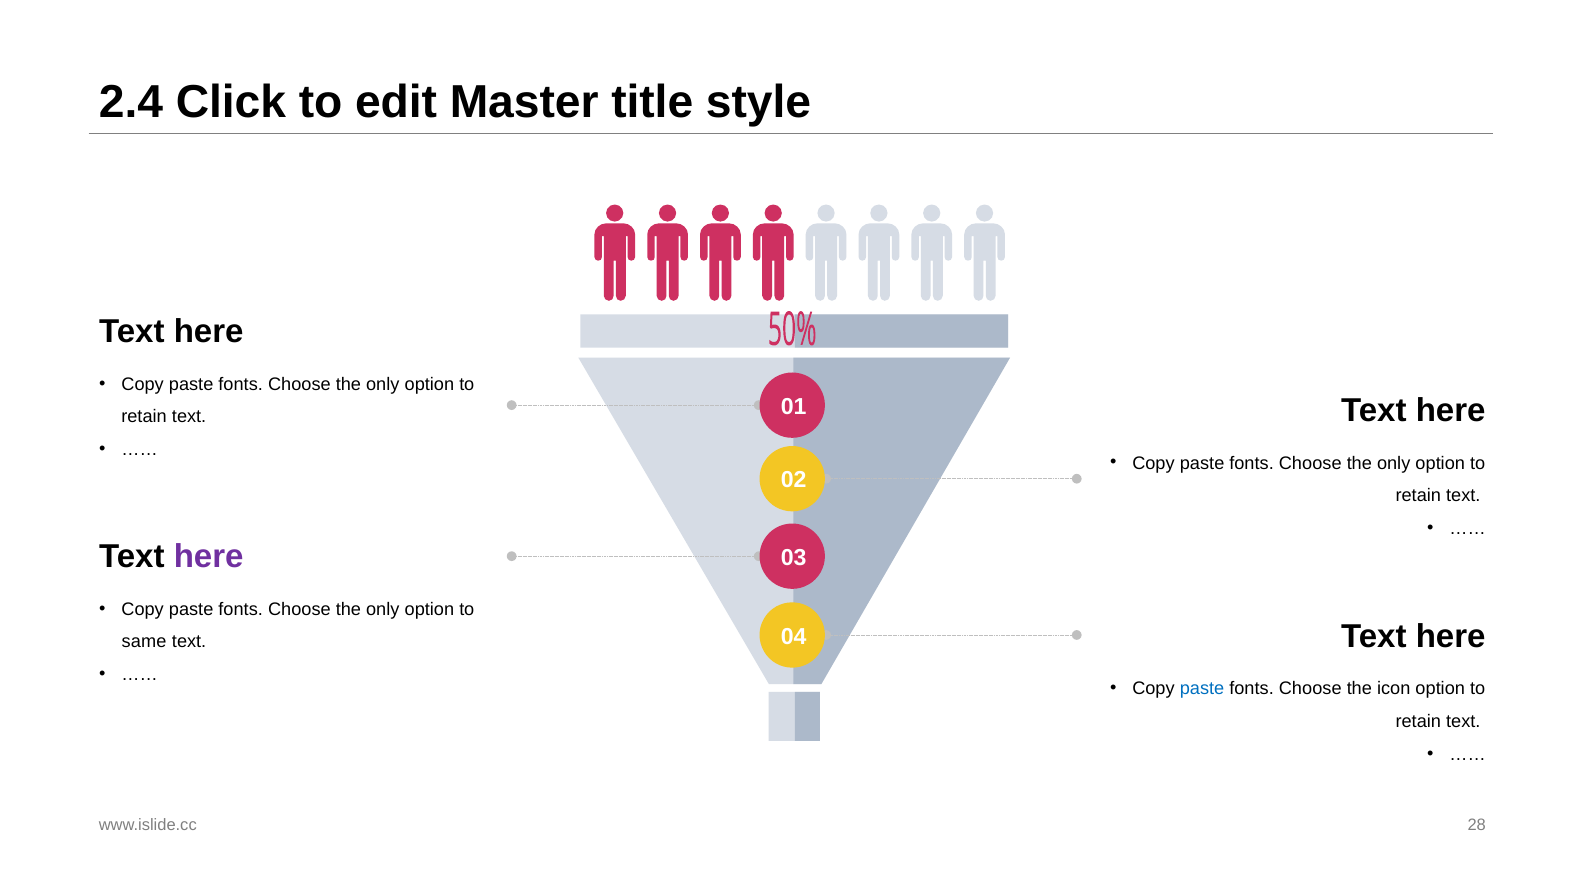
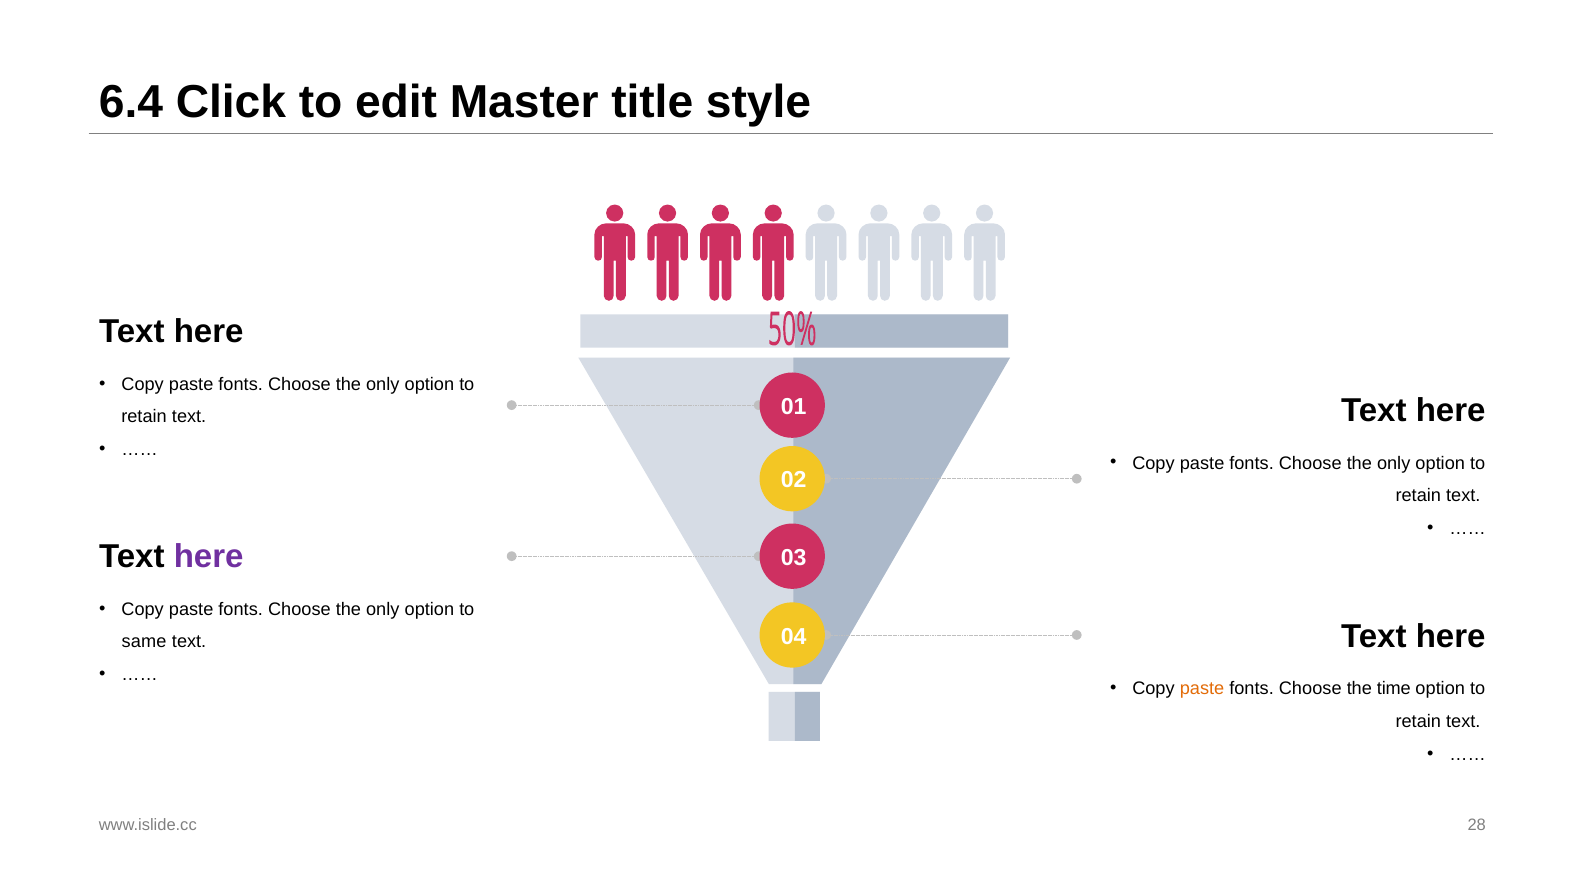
2.4: 2.4 -> 6.4 (131, 102)
paste colour: blue -> orange (1202, 689)
icon: icon -> time (1394, 689)
